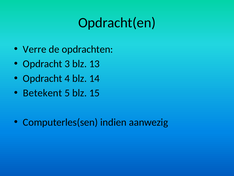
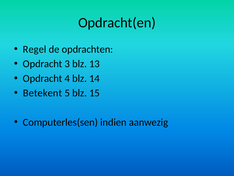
Verre: Verre -> Regel (35, 49)
